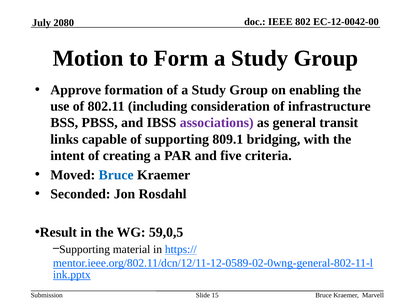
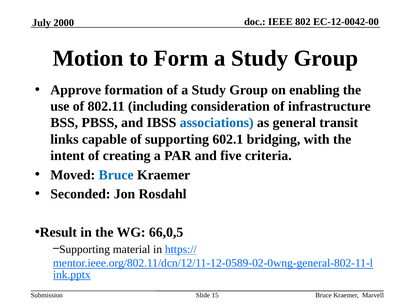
2080: 2080 -> 2000 (64, 23)
associations colour: purple -> blue (217, 123)
809.1: 809.1 -> 602.1 (228, 139)
59,0,5: 59,0,5 -> 66,0,5 (166, 232)
